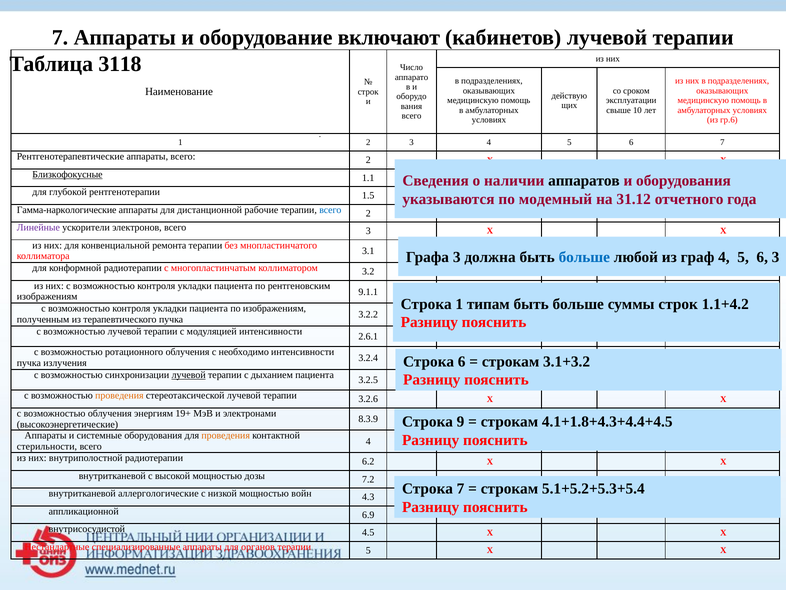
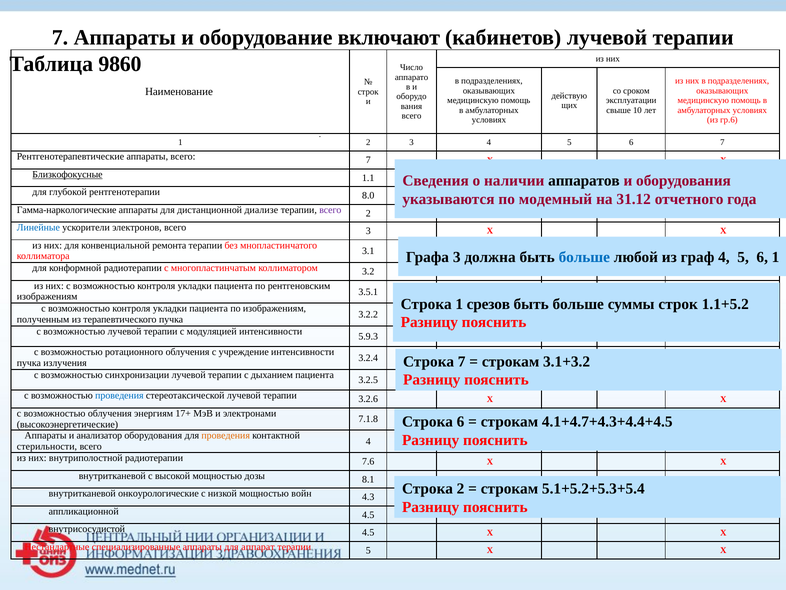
3118: 3118 -> 9860 (120, 64)
аппараты всего 2: 2 -> 7 (368, 160)
1.5: 1.5 -> 8.0 (368, 195)
рабочие: рабочие -> диализе (261, 210)
всего colour: blue -> purple (330, 210)
Линейные colour: purple -> blue (38, 227)
6 3: 3 -> 1 (776, 257)
9.1.1: 9.1.1 -> 3.5.1 (368, 292)
типам: типам -> срезов (488, 304)
1.1+4.2: 1.1+4.2 -> 1.1+5.2 (725, 304)
2.6.1: 2.6.1 -> 5.9.3 (368, 336)
необходимо: необходимо -> учреждение (244, 352)
Строка 6: 6 -> 7 (462, 361)
лучевой underline: present -> none (189, 375)
проведения colour: orange -> blue (119, 395)
19+: 19+ -> 17+ (183, 413)
8.3.9: 8.3.9 -> 7.1.8 (368, 419)
Строка 9: 9 -> 6 (461, 421)
4.1+1.8+4.3+4.4+4.5: 4.1+1.8+4.3+4.4+4.5 -> 4.1+4.7+4.3+4.4+4.5 (607, 421)
системные: системные -> анализатор (99, 435)
6.2: 6.2 -> 7.6 (368, 461)
7.2: 7.2 -> 8.1 (368, 479)
Строка 7: 7 -> 2 (461, 488)
аллергологические: аллергологические -> онкоурологические (158, 493)
аппликационной 6.9: 6.9 -> 4.5 (368, 514)
органов: органов -> аппарат (258, 546)
